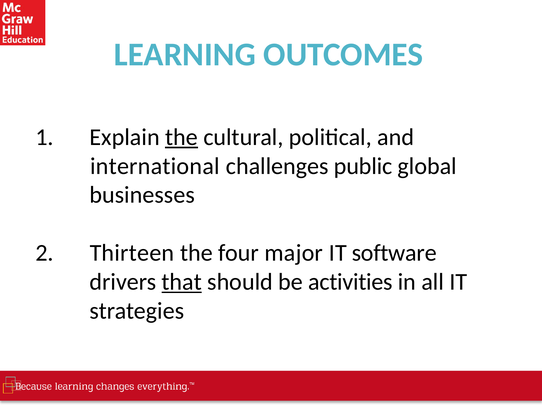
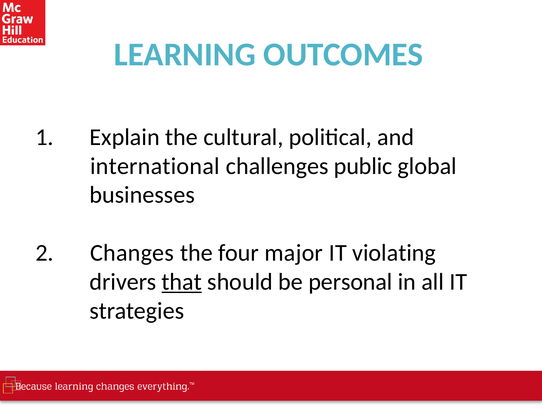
the underline: present -> none (182, 137)
Thirteen: Thirteen -> Changes (132, 253)
software: software -> violating (394, 253)
activities: activities -> personal (350, 282)
